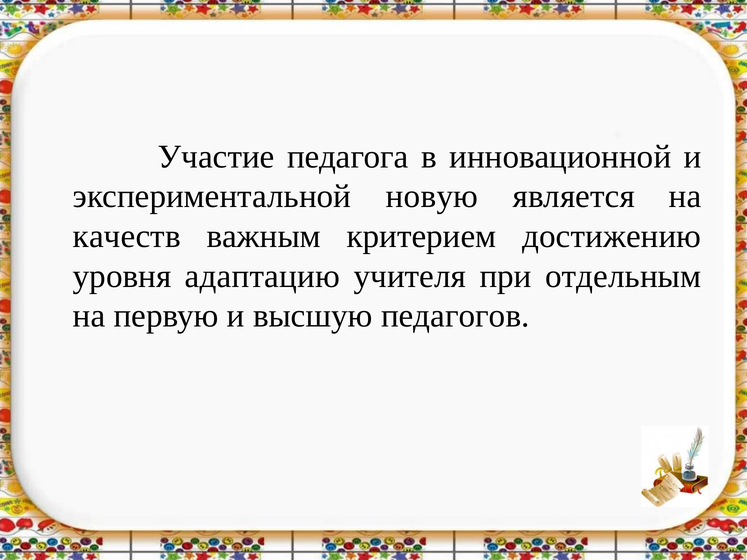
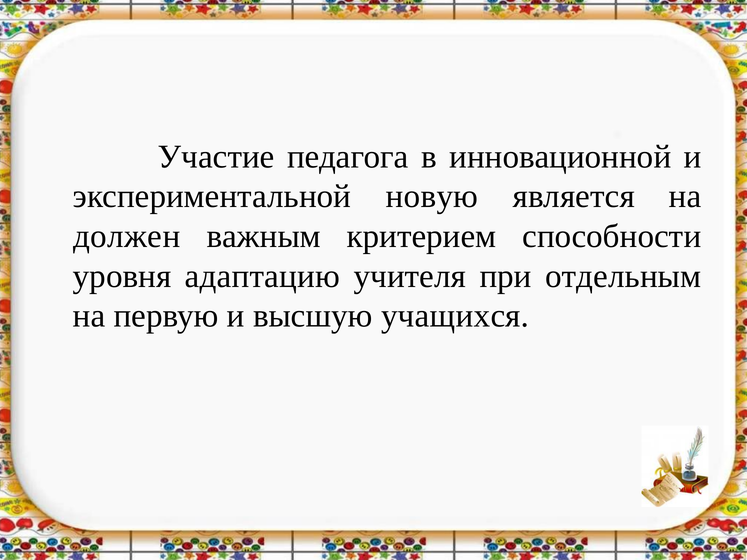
качеств: качеств -> должен (127, 236)
достижению: достижению -> способности (612, 236)
педагогов: педагогов -> учащихся (455, 316)
